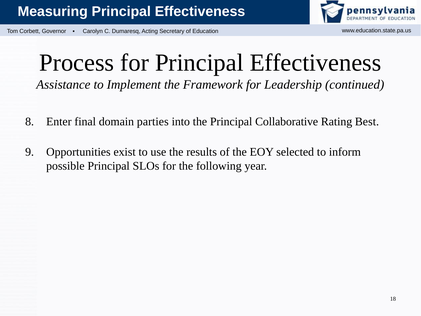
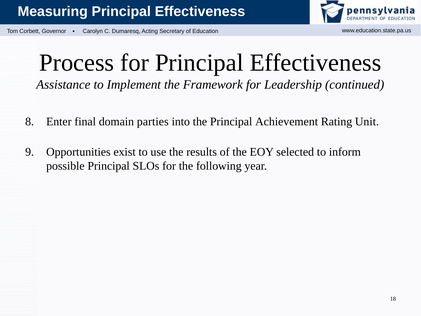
Collaborative: Collaborative -> Achievement (287, 121)
Best: Best -> Unit (367, 121)
